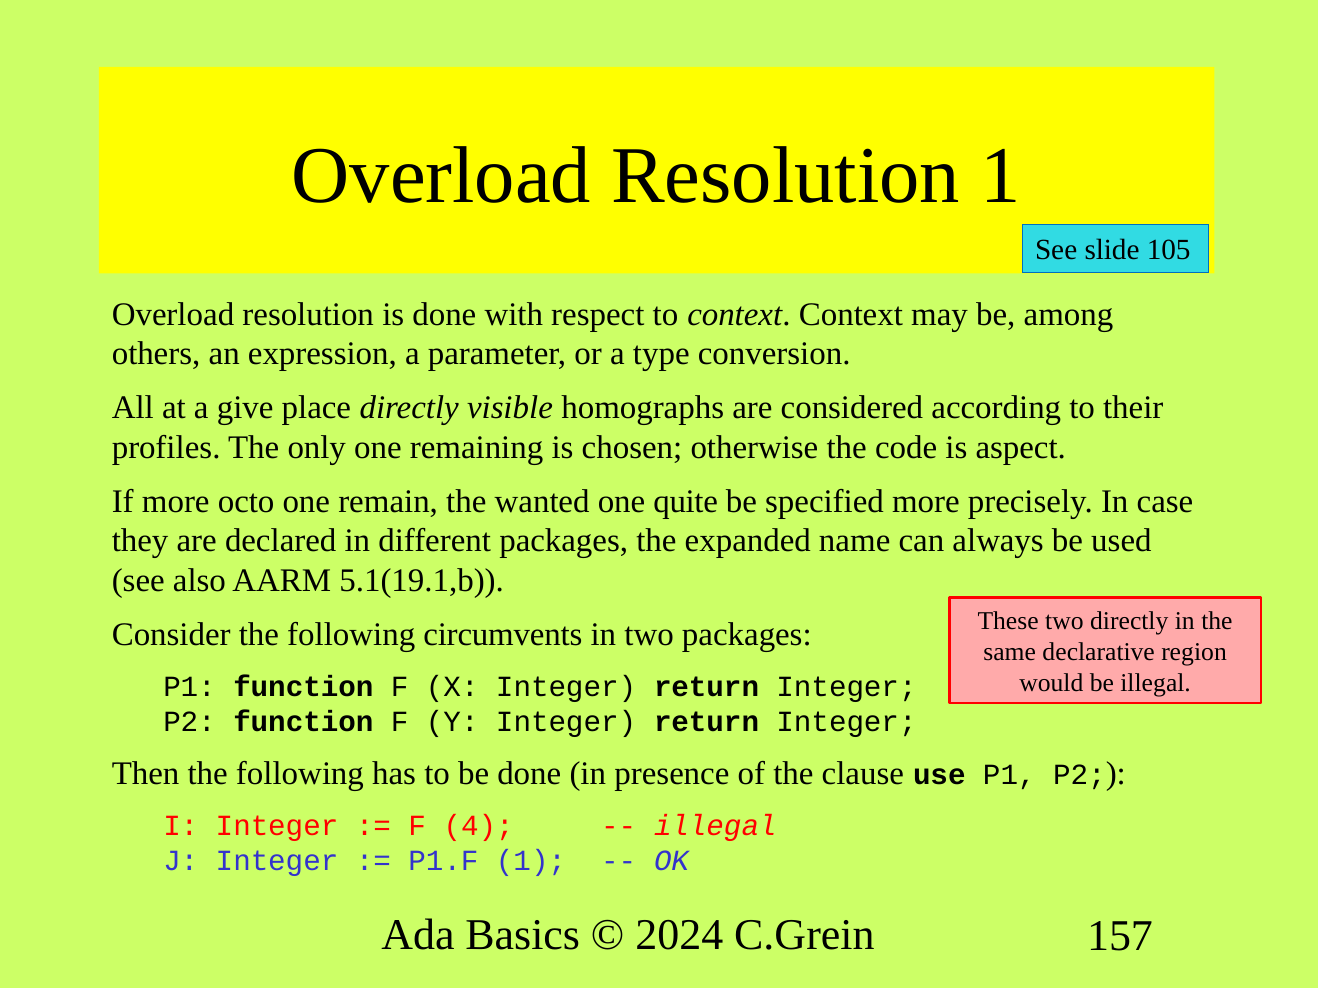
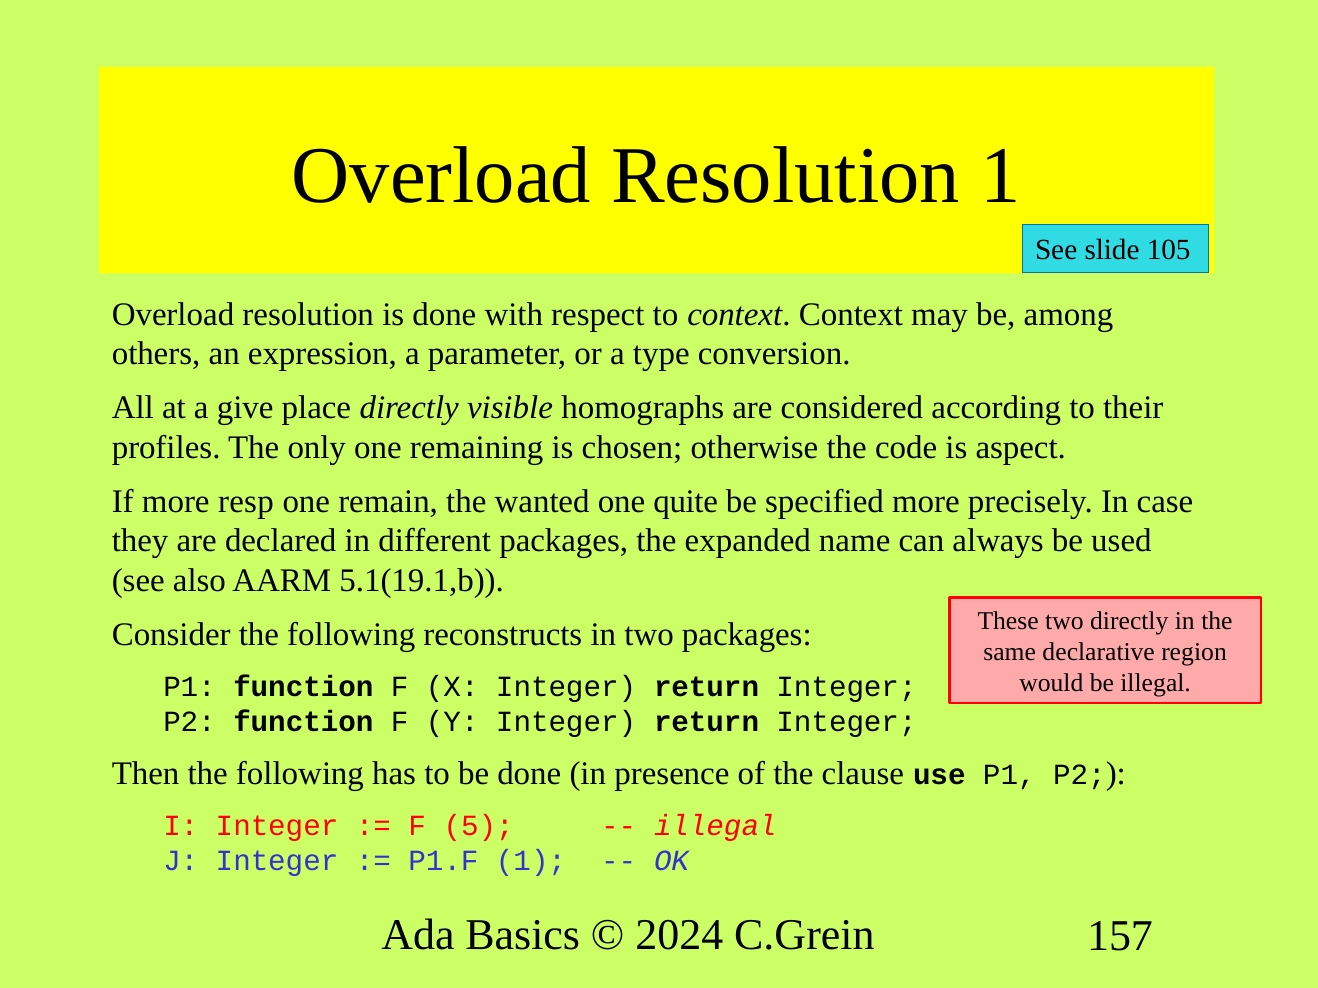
octo: octo -> resp (246, 502)
circumvents: circumvents -> reconstructs (503, 635)
4: 4 -> 5 (479, 826)
